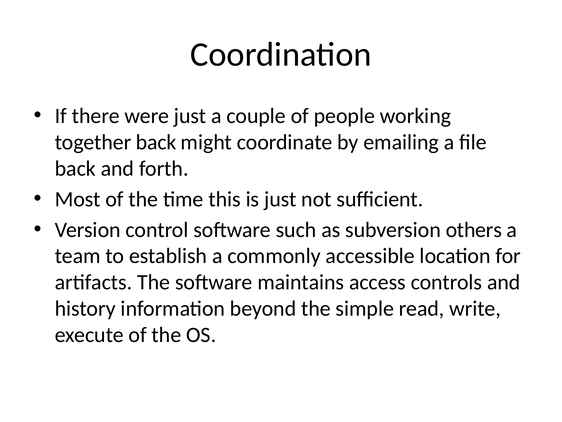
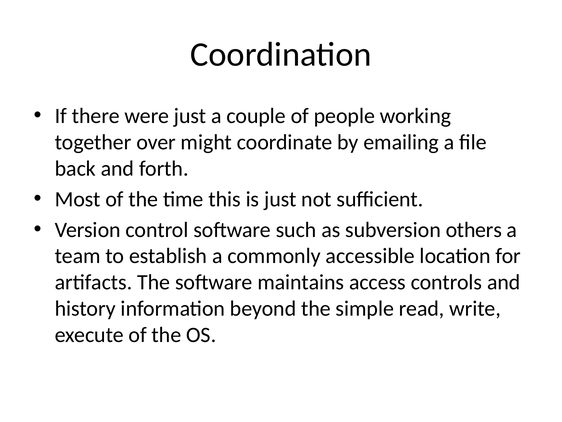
together back: back -> over (156, 142)
